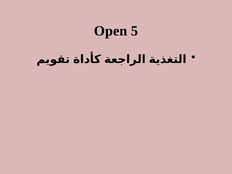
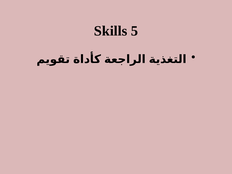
Open: Open -> Skills (111, 31)
